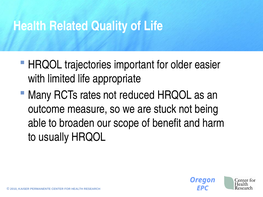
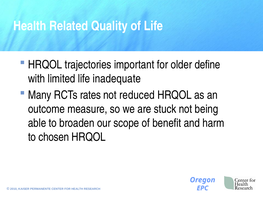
easier: easier -> define (207, 65)
appropriate: appropriate -> inadequate (117, 79)
usually: usually -> chosen (54, 137)
